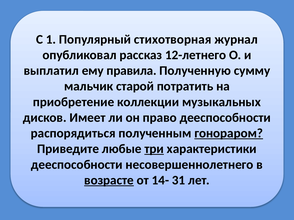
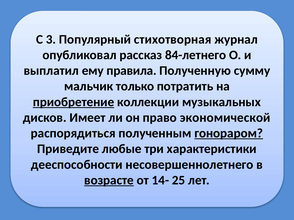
1: 1 -> 3 (51, 39)
12-летнего: 12-летнего -> 84-летнего (196, 55)
старой: старой -> только (135, 86)
приобретение underline: none -> present (74, 102)
право дееспособности: дееспособности -> экономической (225, 118)
три underline: present -> none (154, 149)
31: 31 -> 25 (179, 181)
